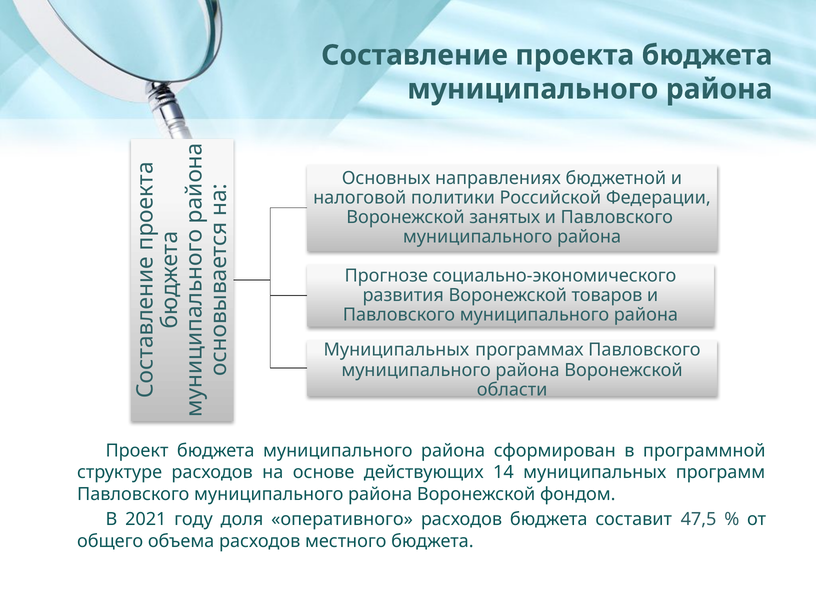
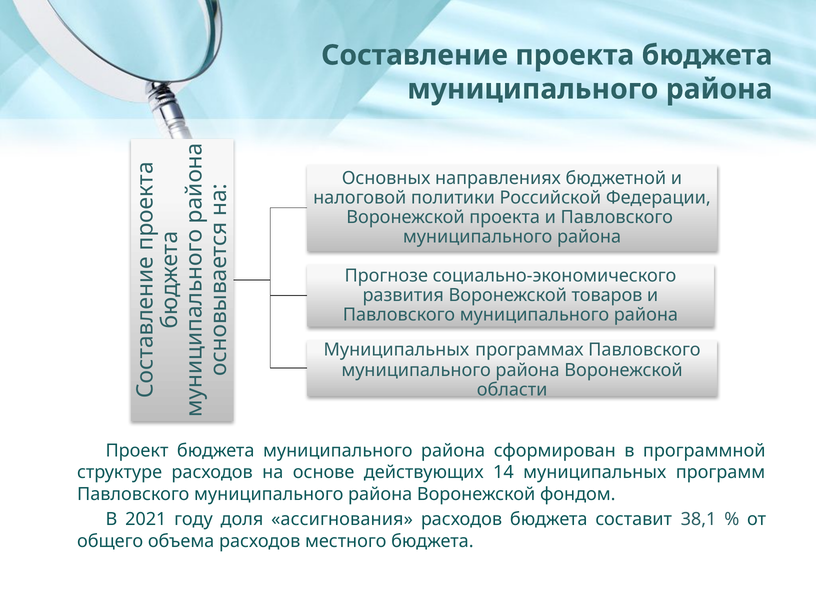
Воронежской занятых: занятых -> проекта (505, 217)
оперативного: оперативного -> ассигнования (342, 519)
47,5: 47,5 -> 38,1 (699, 519)
